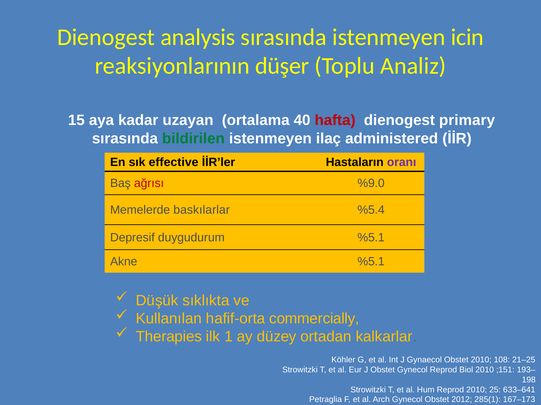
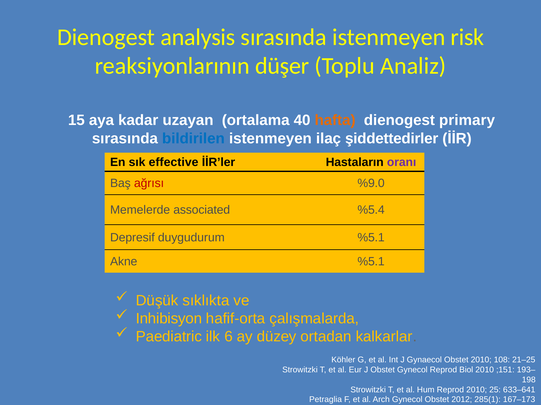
icin: icin -> risk (467, 37)
hafta colour: red -> orange (335, 121)
bildirilen colour: green -> blue (193, 139)
administered: administered -> şiddettedirler (392, 139)
baskılarlar: baskılarlar -> associated (202, 210)
Kullanılan: Kullanılan -> Inhibisyon (169, 319)
commercially: commercially -> çalışmalarda (314, 319)
Therapies: Therapies -> Paediatric (169, 337)
1: 1 -> 6 (229, 337)
